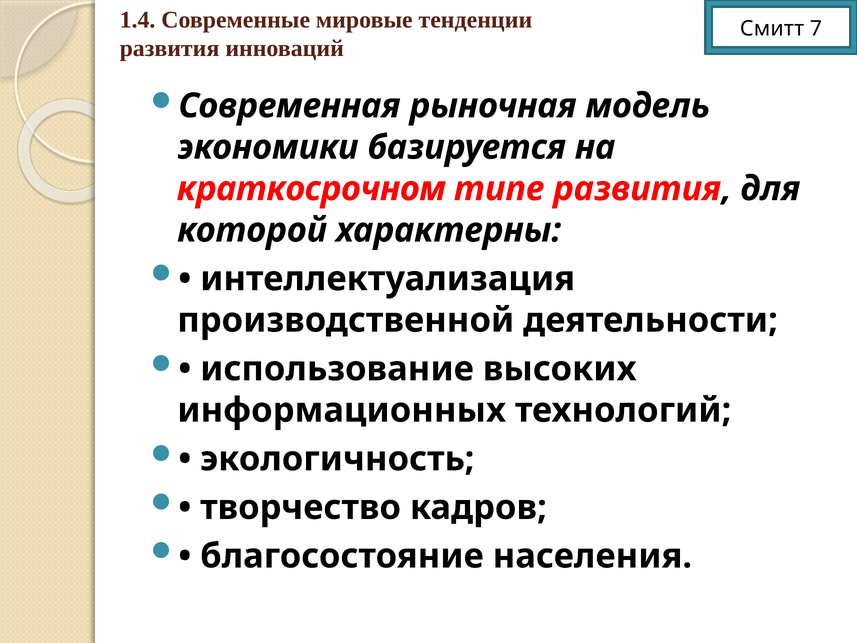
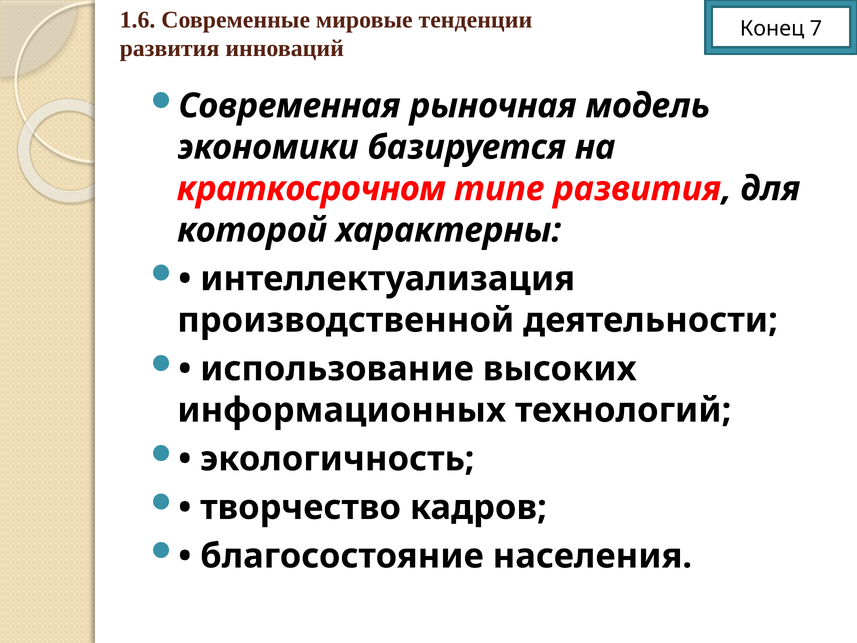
1.4: 1.4 -> 1.6 (138, 20)
Смитт: Смитт -> Конец (772, 28)
